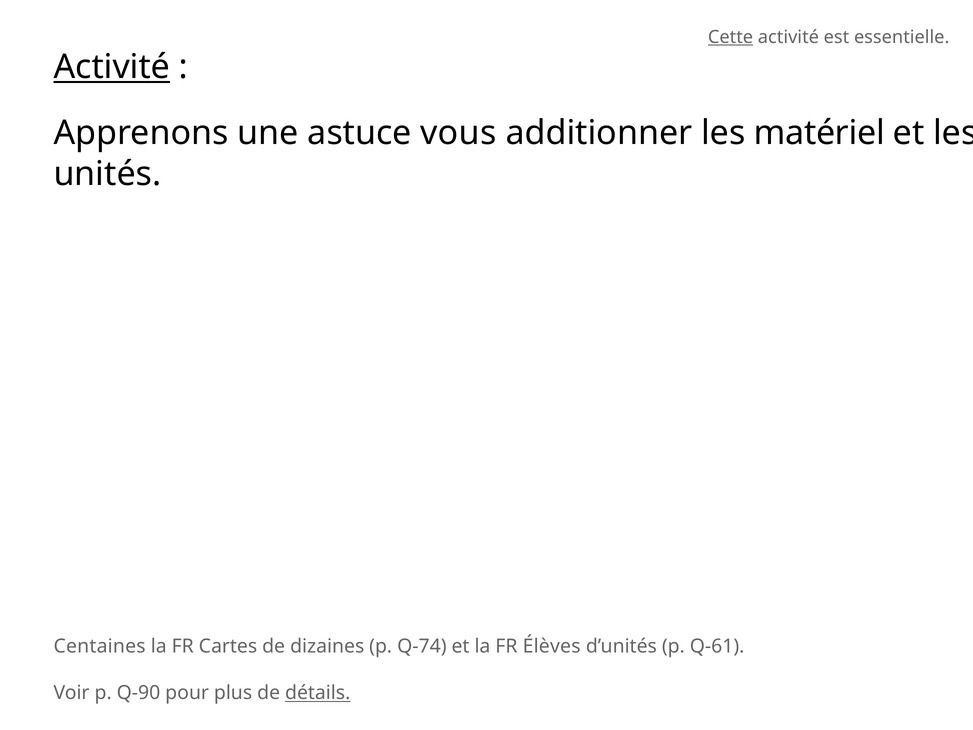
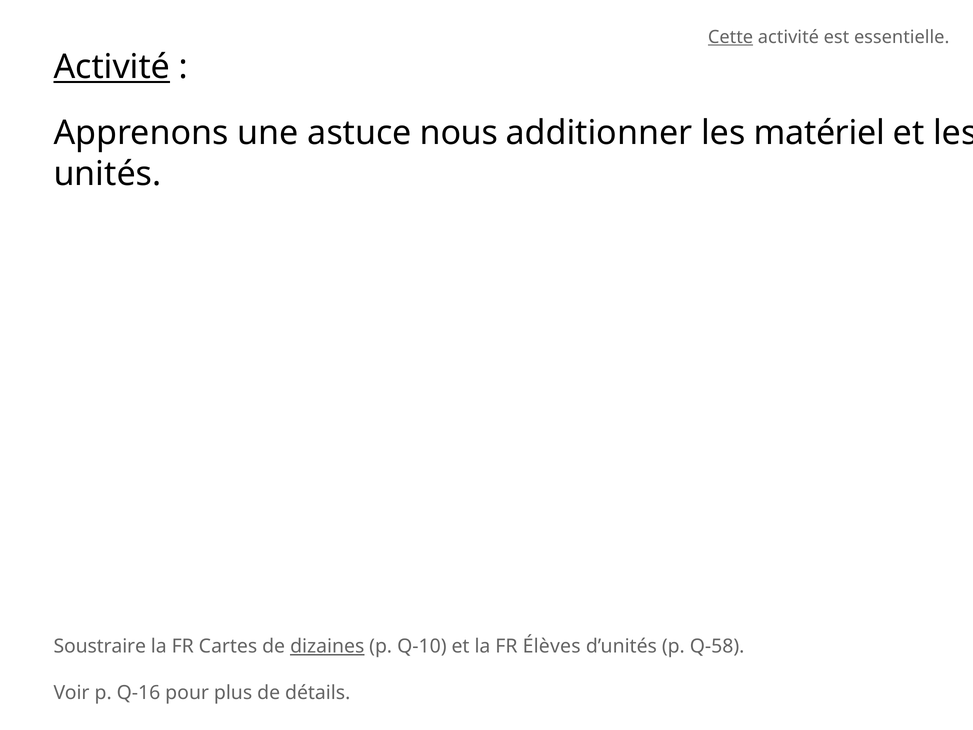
vous: vous -> nous (459, 133)
Centaines: Centaines -> Soustraire (100, 646)
dizaines underline: none -> present (327, 646)
Q-74: Q-74 -> Q-10 (422, 646)
Q-61: Q-61 -> Q-58 (717, 646)
Q-90: Q-90 -> Q-16 (139, 693)
détails underline: present -> none (318, 693)
